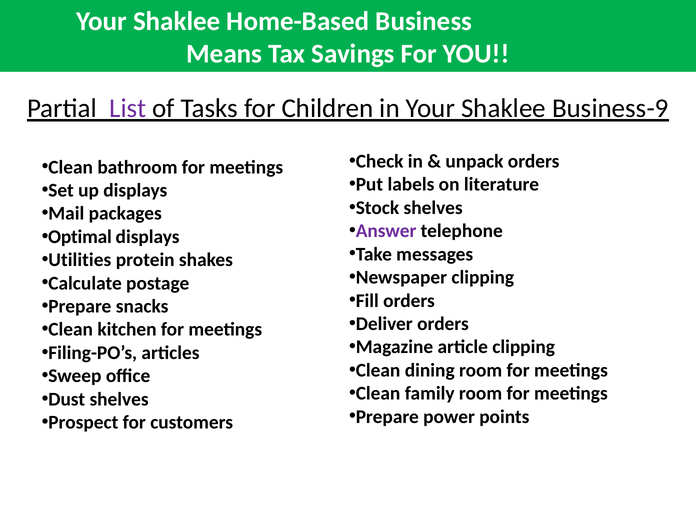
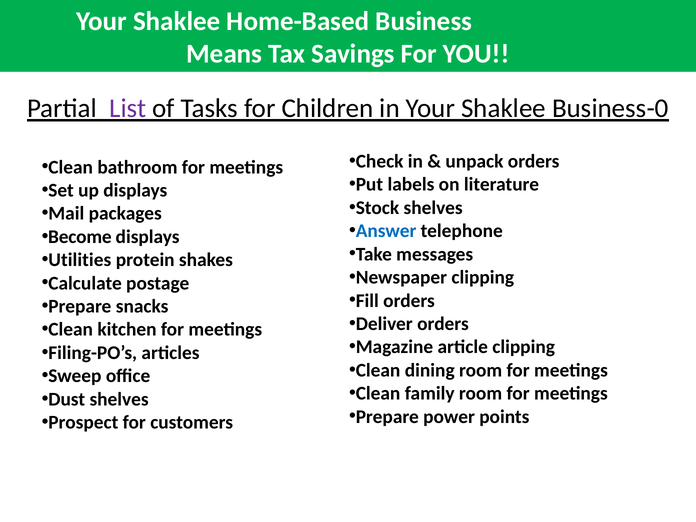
Business-9: Business-9 -> Business-0 (610, 109)
Answer colour: purple -> blue (386, 231)
Optimal: Optimal -> Become (80, 237)
